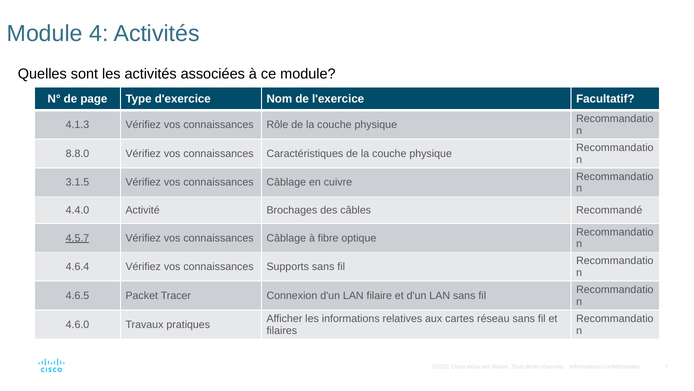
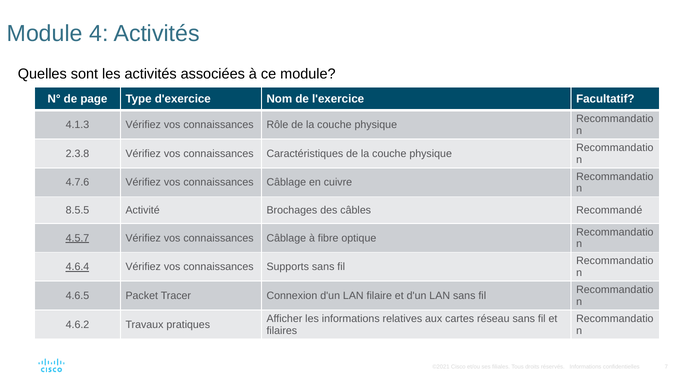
8.8.0: 8.8.0 -> 2.3.8 (77, 153)
3.1.5: 3.1.5 -> 4.7.6 (77, 182)
4.4.0: 4.4.0 -> 8.5.5 (77, 210)
4.6.4 underline: none -> present (77, 266)
4.6.0: 4.6.0 -> 4.6.2 (77, 324)
